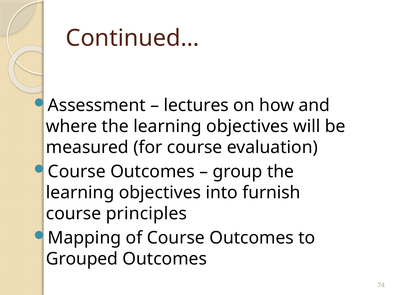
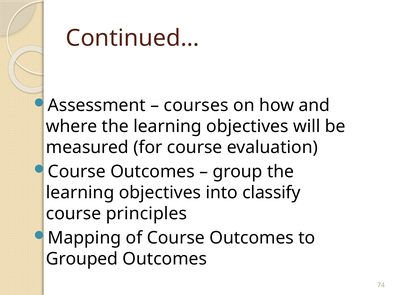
lectures: lectures -> courses (196, 106)
furnish: furnish -> classify (271, 193)
